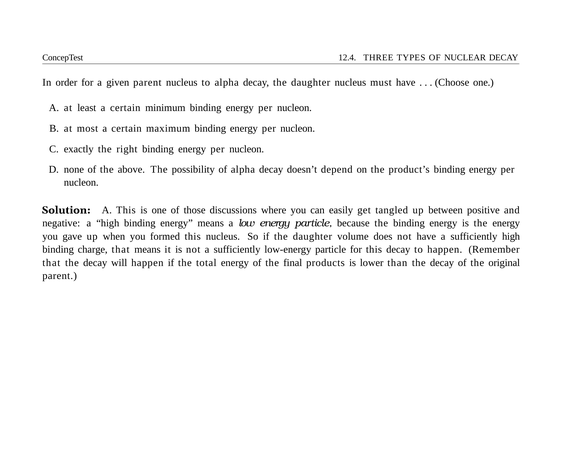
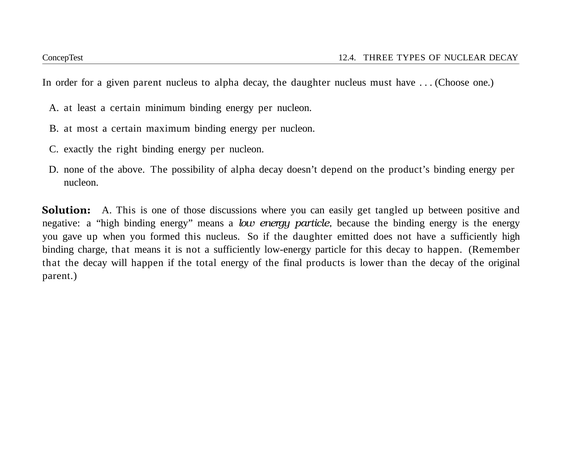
volume: volume -> emitted (353, 236)
